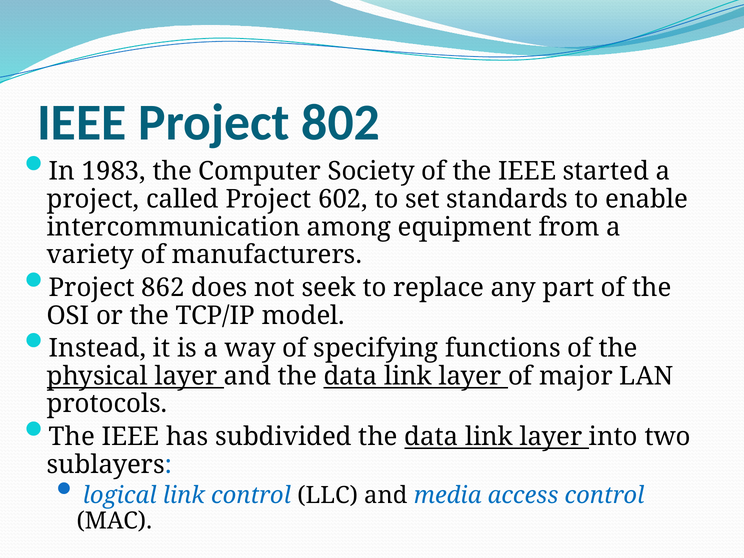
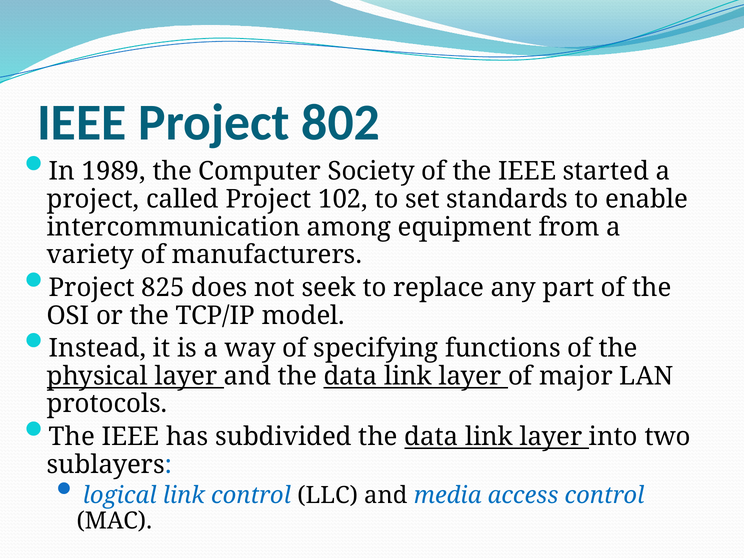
1983: 1983 -> 1989 (114, 171)
602: 602 -> 102 (343, 199)
862: 862 -> 825 (163, 288)
